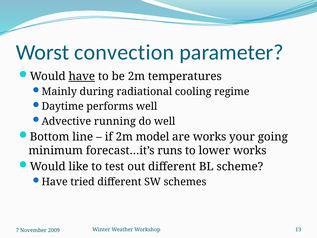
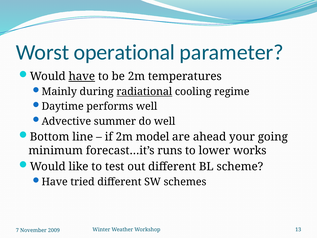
convection: convection -> operational (124, 52)
radiational underline: none -> present (144, 92)
running: running -> summer (115, 121)
are works: works -> ahead (210, 137)
